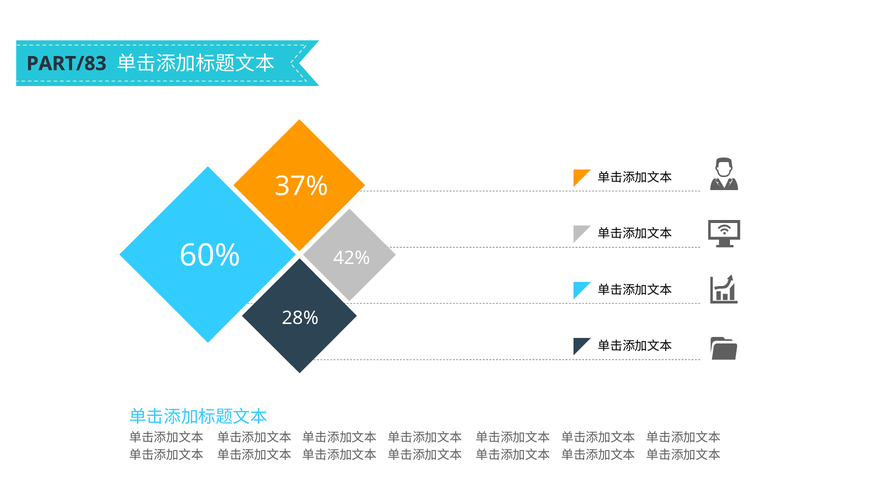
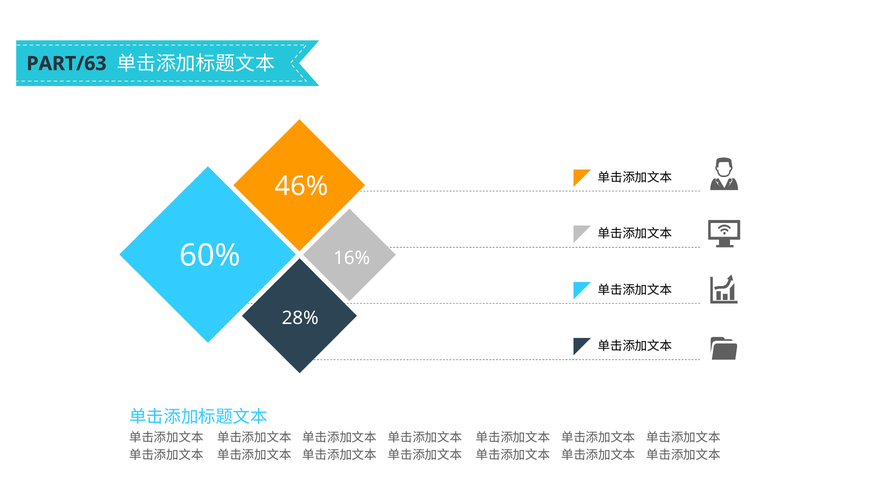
PART/83: PART/83 -> PART/63 (66, 64)
37%: 37% -> 46% (301, 186)
42%: 42% -> 16% (352, 258)
